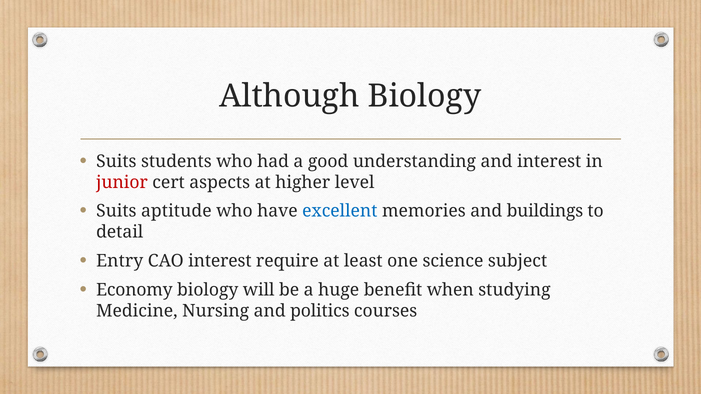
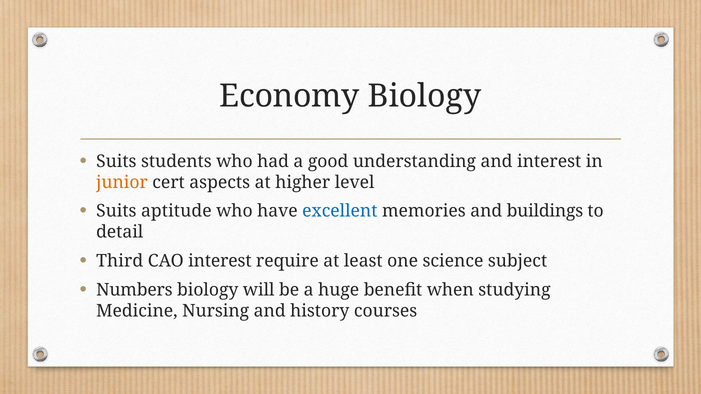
Although: Although -> Economy (289, 96)
junior colour: red -> orange (122, 182)
Entry: Entry -> Third (120, 261)
Economy: Economy -> Numbers (134, 290)
politics: politics -> history (320, 311)
